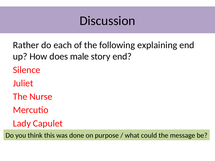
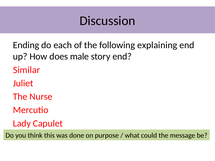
Rather: Rather -> Ending (26, 45)
Silence: Silence -> Similar (27, 70)
